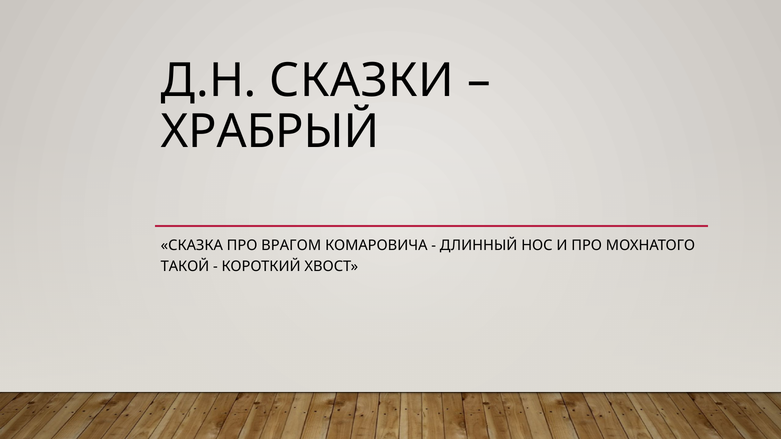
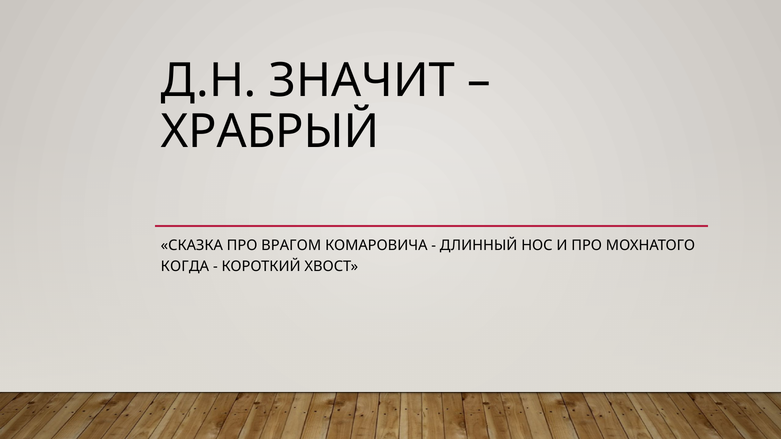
СКАЗКИ: СКАЗКИ -> ЗНАЧИТ (362, 81)
ТАКОЙ: ТАКОЙ -> КОГДА (185, 266)
